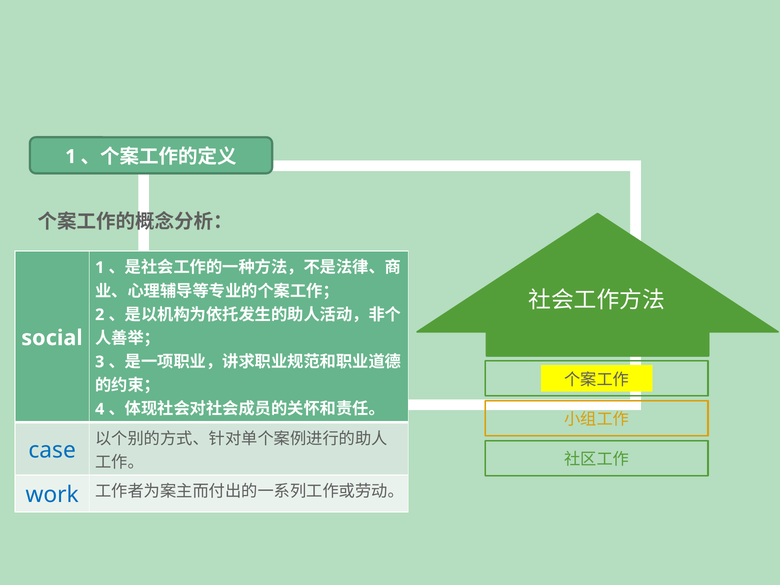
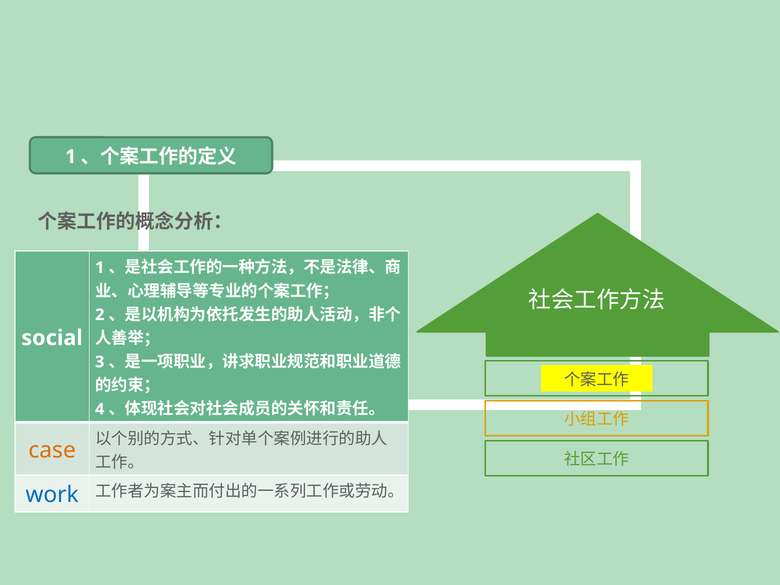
case colour: blue -> orange (52, 450)
